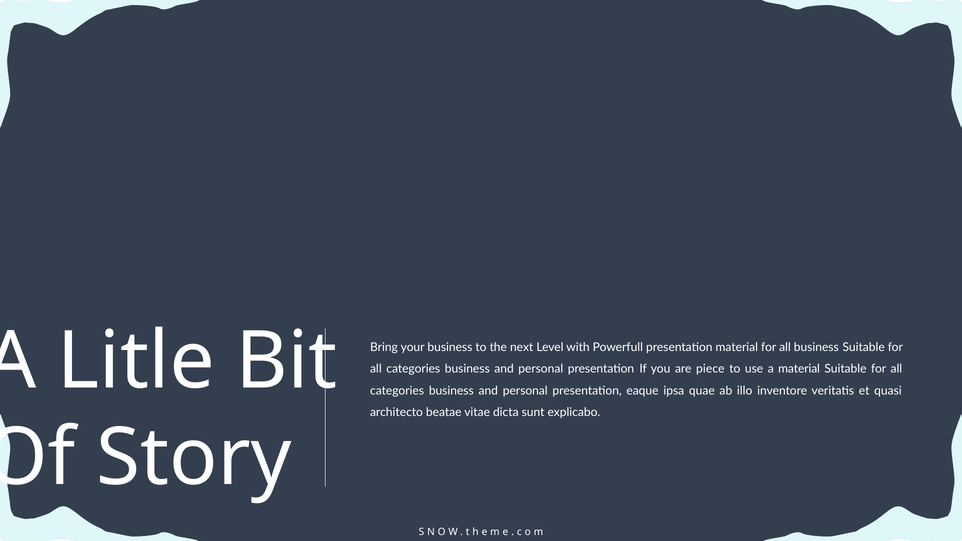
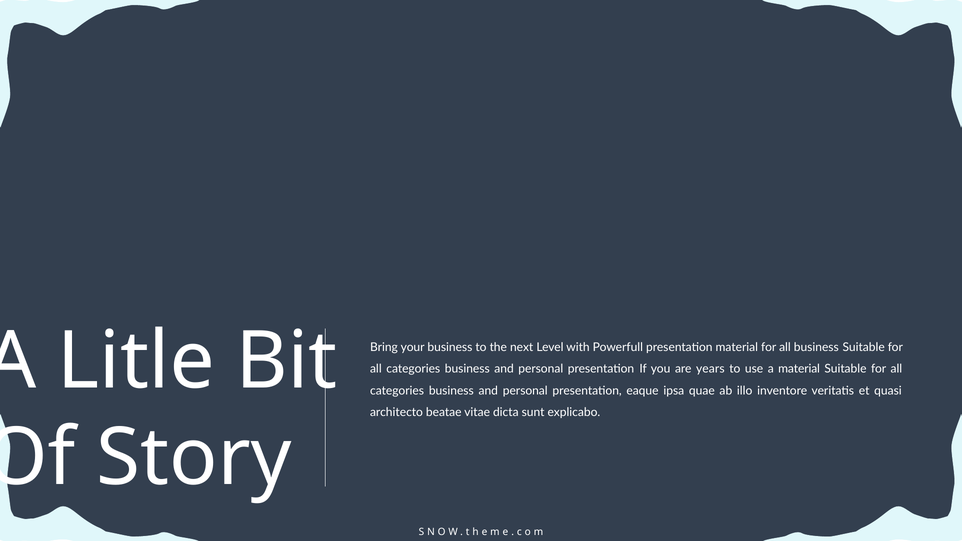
piece: piece -> years (710, 369)
